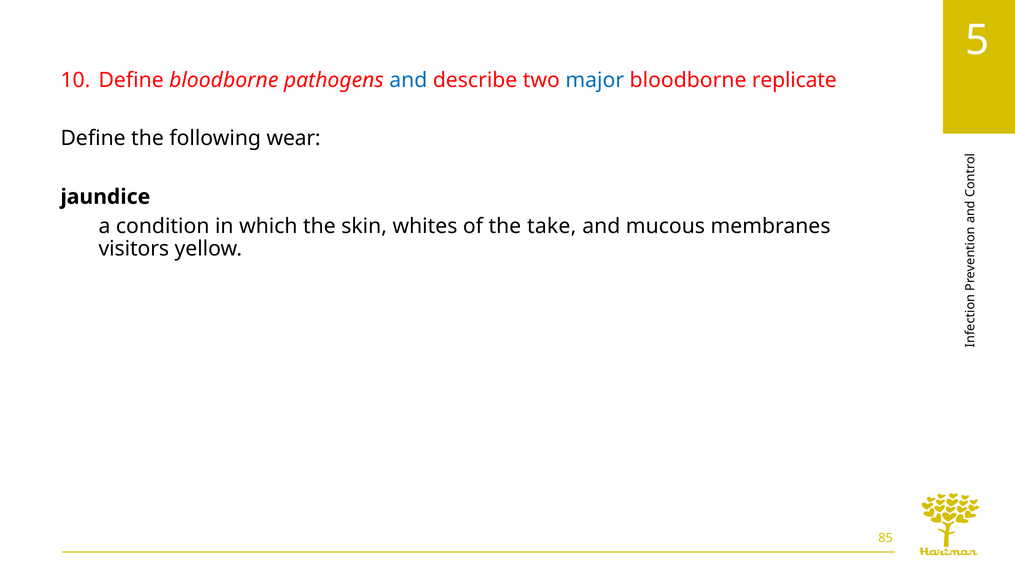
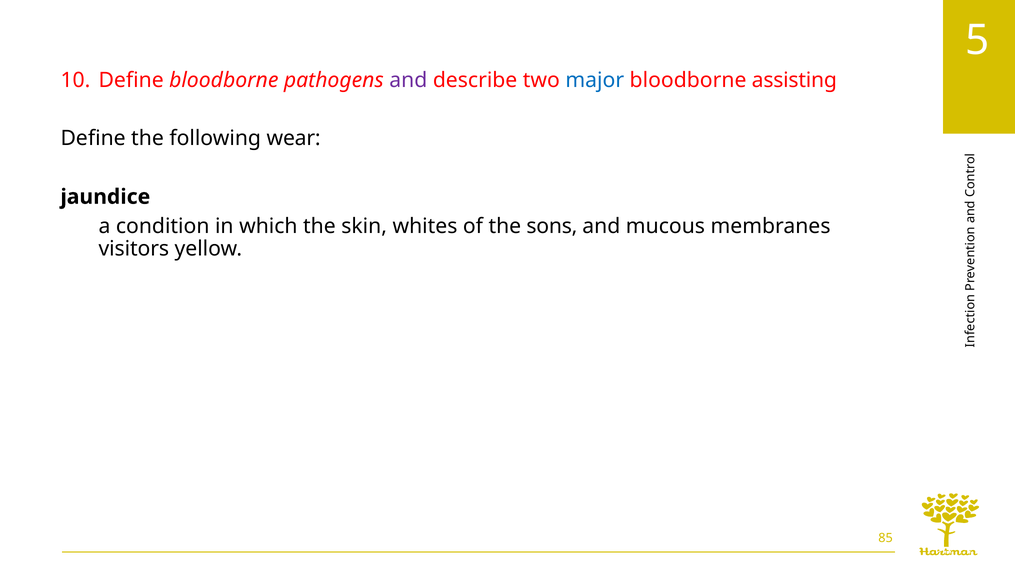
and colour: blue -> purple (408, 80)
replicate: replicate -> assisting (794, 80)
take: take -> sons (552, 226)
